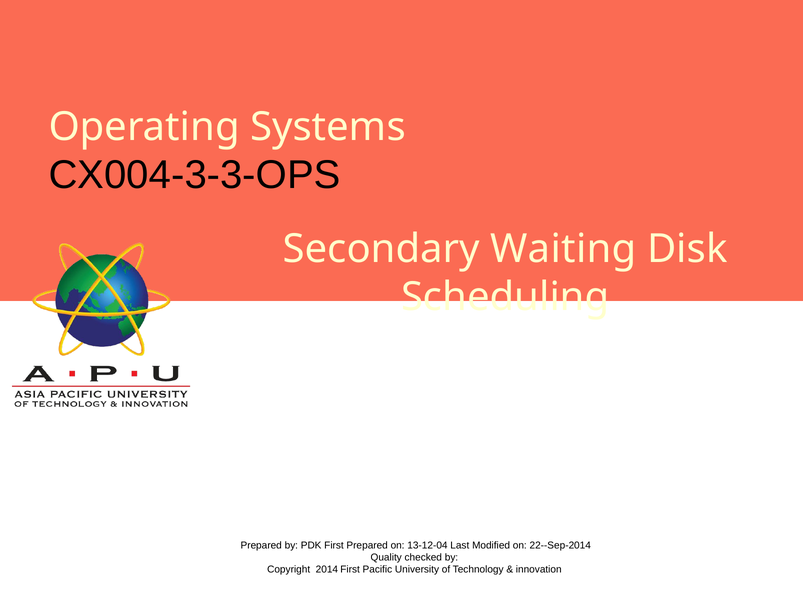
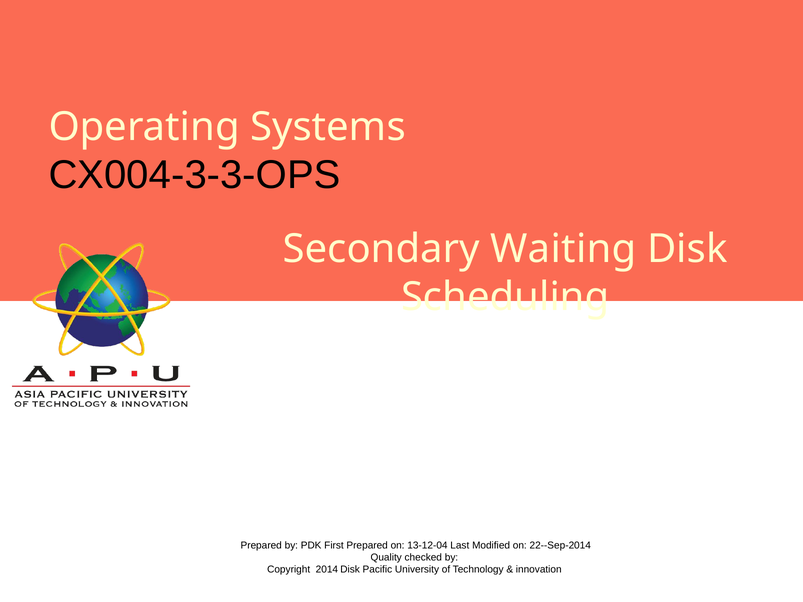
2014 First: First -> Disk (350, 570)
